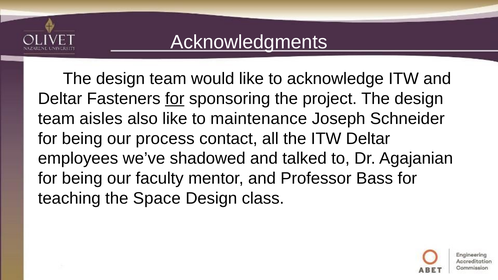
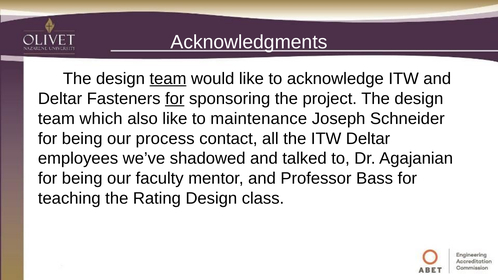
team underline: none -> present (168, 79)
aisles: aisles -> which (101, 119)
Space: Space -> Rating (157, 198)
